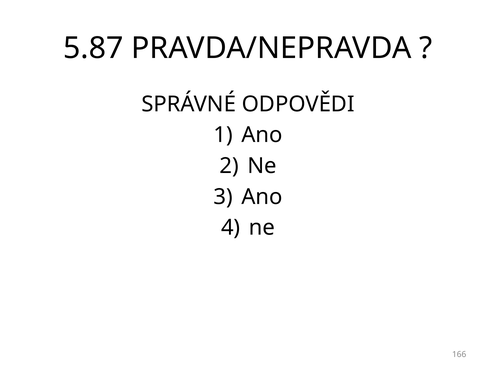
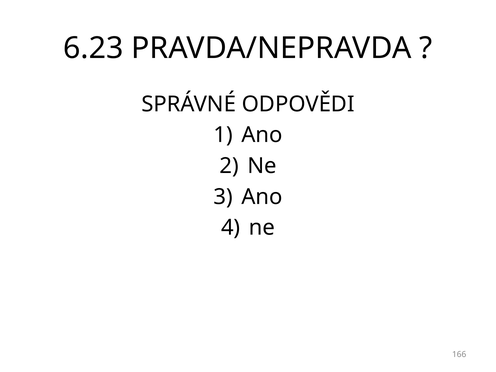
5.87: 5.87 -> 6.23 (93, 48)
